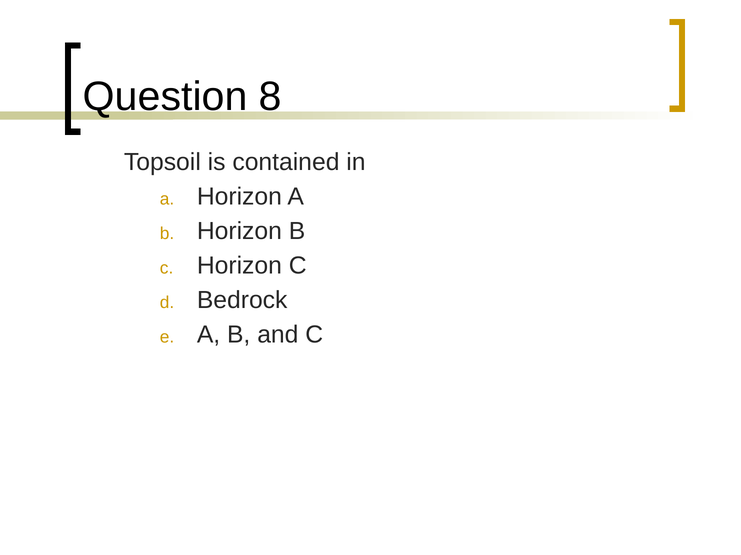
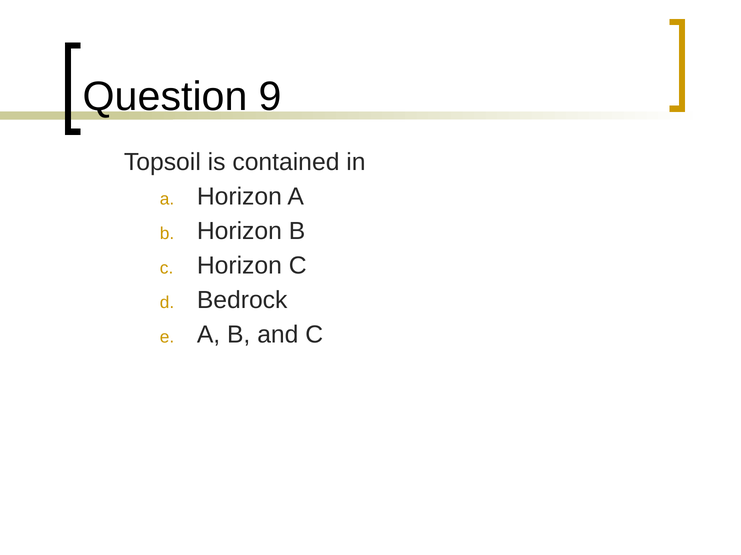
8: 8 -> 9 (270, 97)
